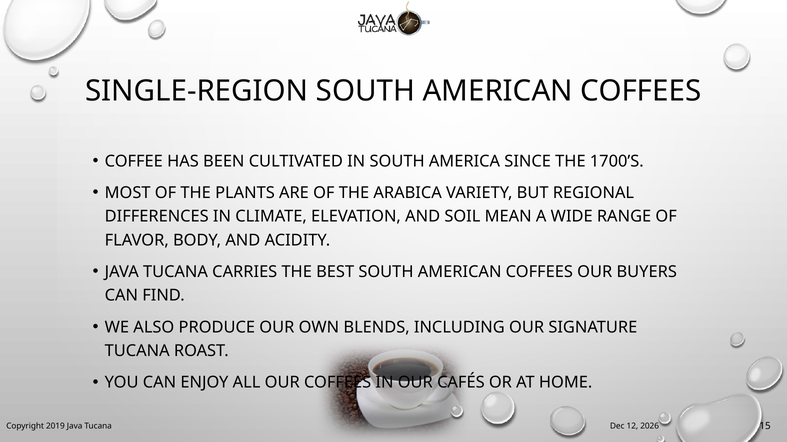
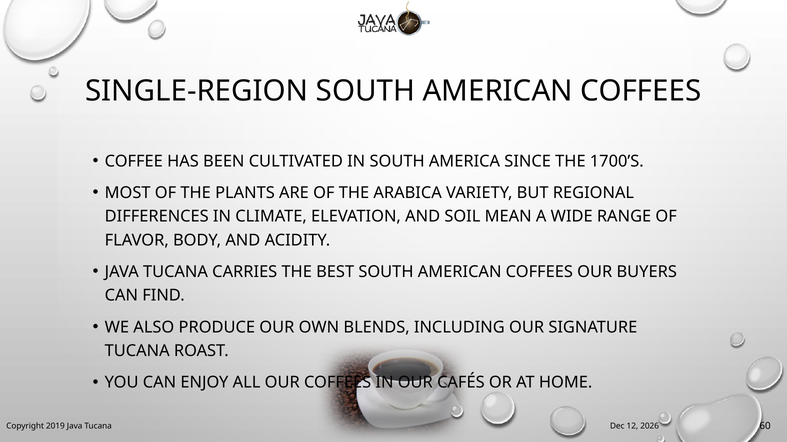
15: 15 -> 60 (765, 427)
